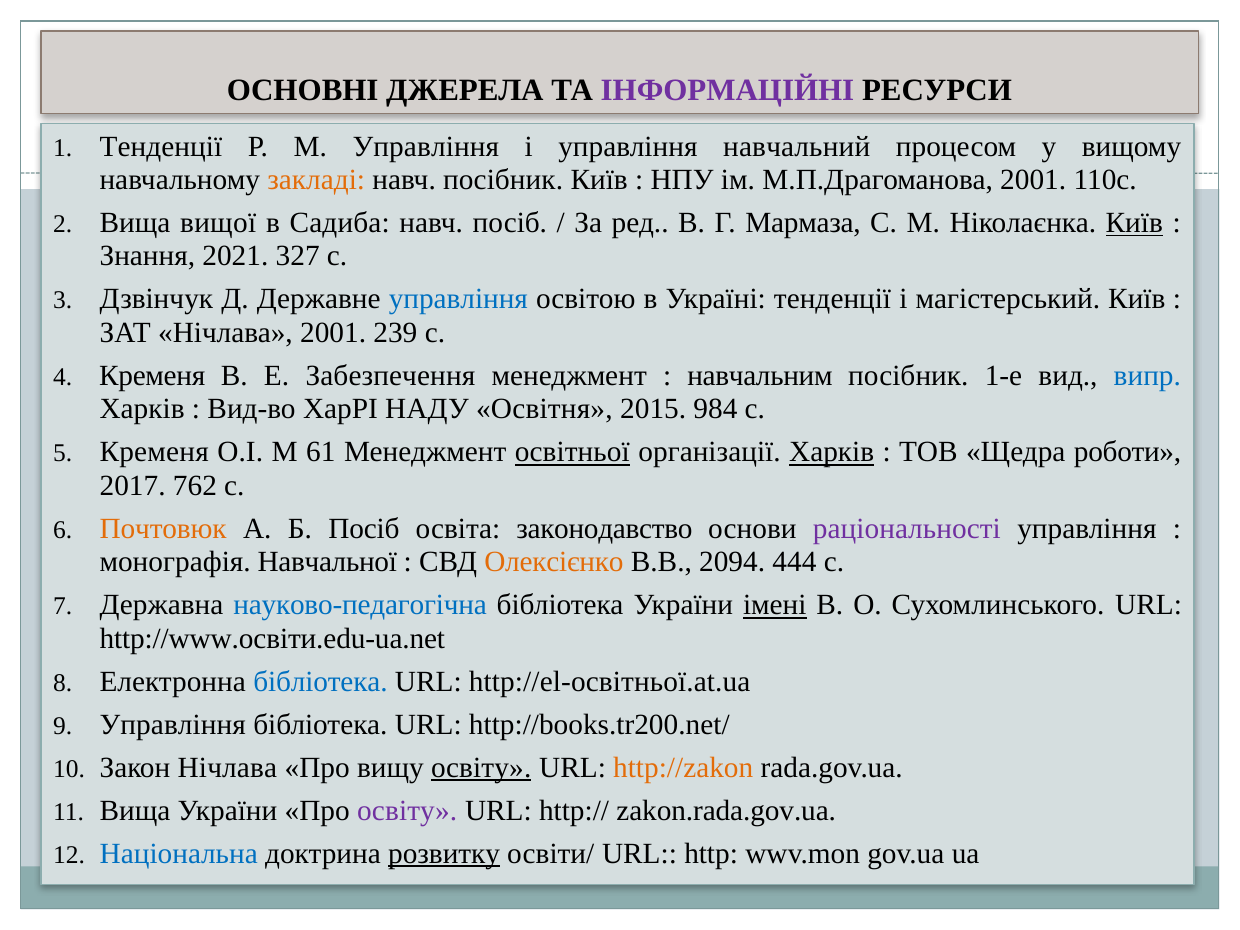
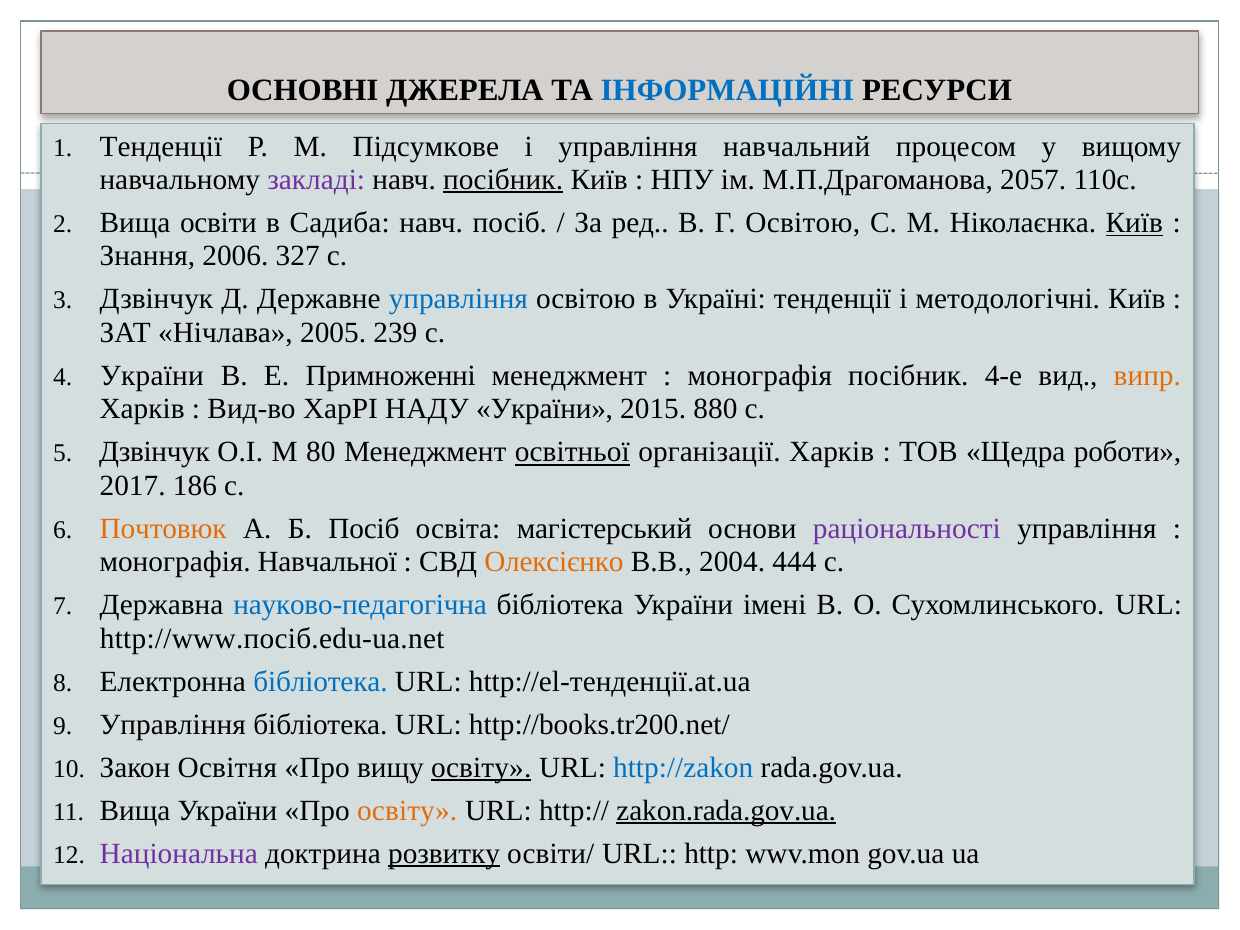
ІНФОРМАЦІЙНІ colour: purple -> blue (727, 90)
М Управління: Управління -> Підсумкове (426, 146)
закладі colour: orange -> purple (316, 180)
посібник underline: none -> present (503, 180)
М.П.Драгоманова 2001: 2001 -> 2057 (1033, 180)
вищої: вищої -> освіти (218, 223)
Г Мармаза: Мармаза -> Освітою (803, 223)
2021: 2021 -> 2006 (235, 256)
магістерський: магістерський -> методологічні (1008, 299)
Нічлава 2001: 2001 -> 2005 (333, 333)
Кременя: Кременя -> України (152, 376)
Забезпечення: Забезпечення -> Примноженні (391, 376)
навчальним: навчальним -> монографія (760, 376)
1-е: 1-е -> 4-е (1003, 376)
випр colour: blue -> orange (1147, 376)
НАДУ Освітня: Освітня -> України (545, 409)
984: 984 -> 880 (715, 409)
Кременя: Кременя -> Дзвінчук (154, 452)
61: 61 -> 80 (321, 452)
Харків underline: present -> none (832, 452)
762: 762 -> 186 (195, 486)
законодавство: законодавство -> магістерський (604, 529)
2094: 2094 -> 2004 (732, 562)
імені underline: present -> none (775, 605)
http://www.освіти.edu-ua.net: http://www.освіти.edu-ua.net -> http://www.посіб.edu-ua.net (272, 638)
http://el-освітньої.at.ua: http://el-освітньої.at.ua -> http://el-тенденції.at.ua (610, 682)
Закон Нічлава: Нічлава -> Освітня (227, 768)
http://zakon colour: orange -> blue (683, 768)
освіту colour: purple -> orange (407, 811)
zakon.rada.gov.ua underline: none -> present (726, 811)
Національна colour: blue -> purple (179, 854)
